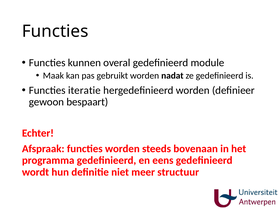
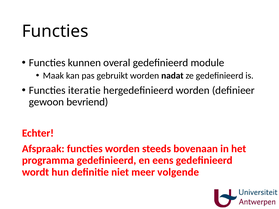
bespaart: bespaart -> bevriend (87, 102)
structuur: structuur -> volgende (178, 172)
